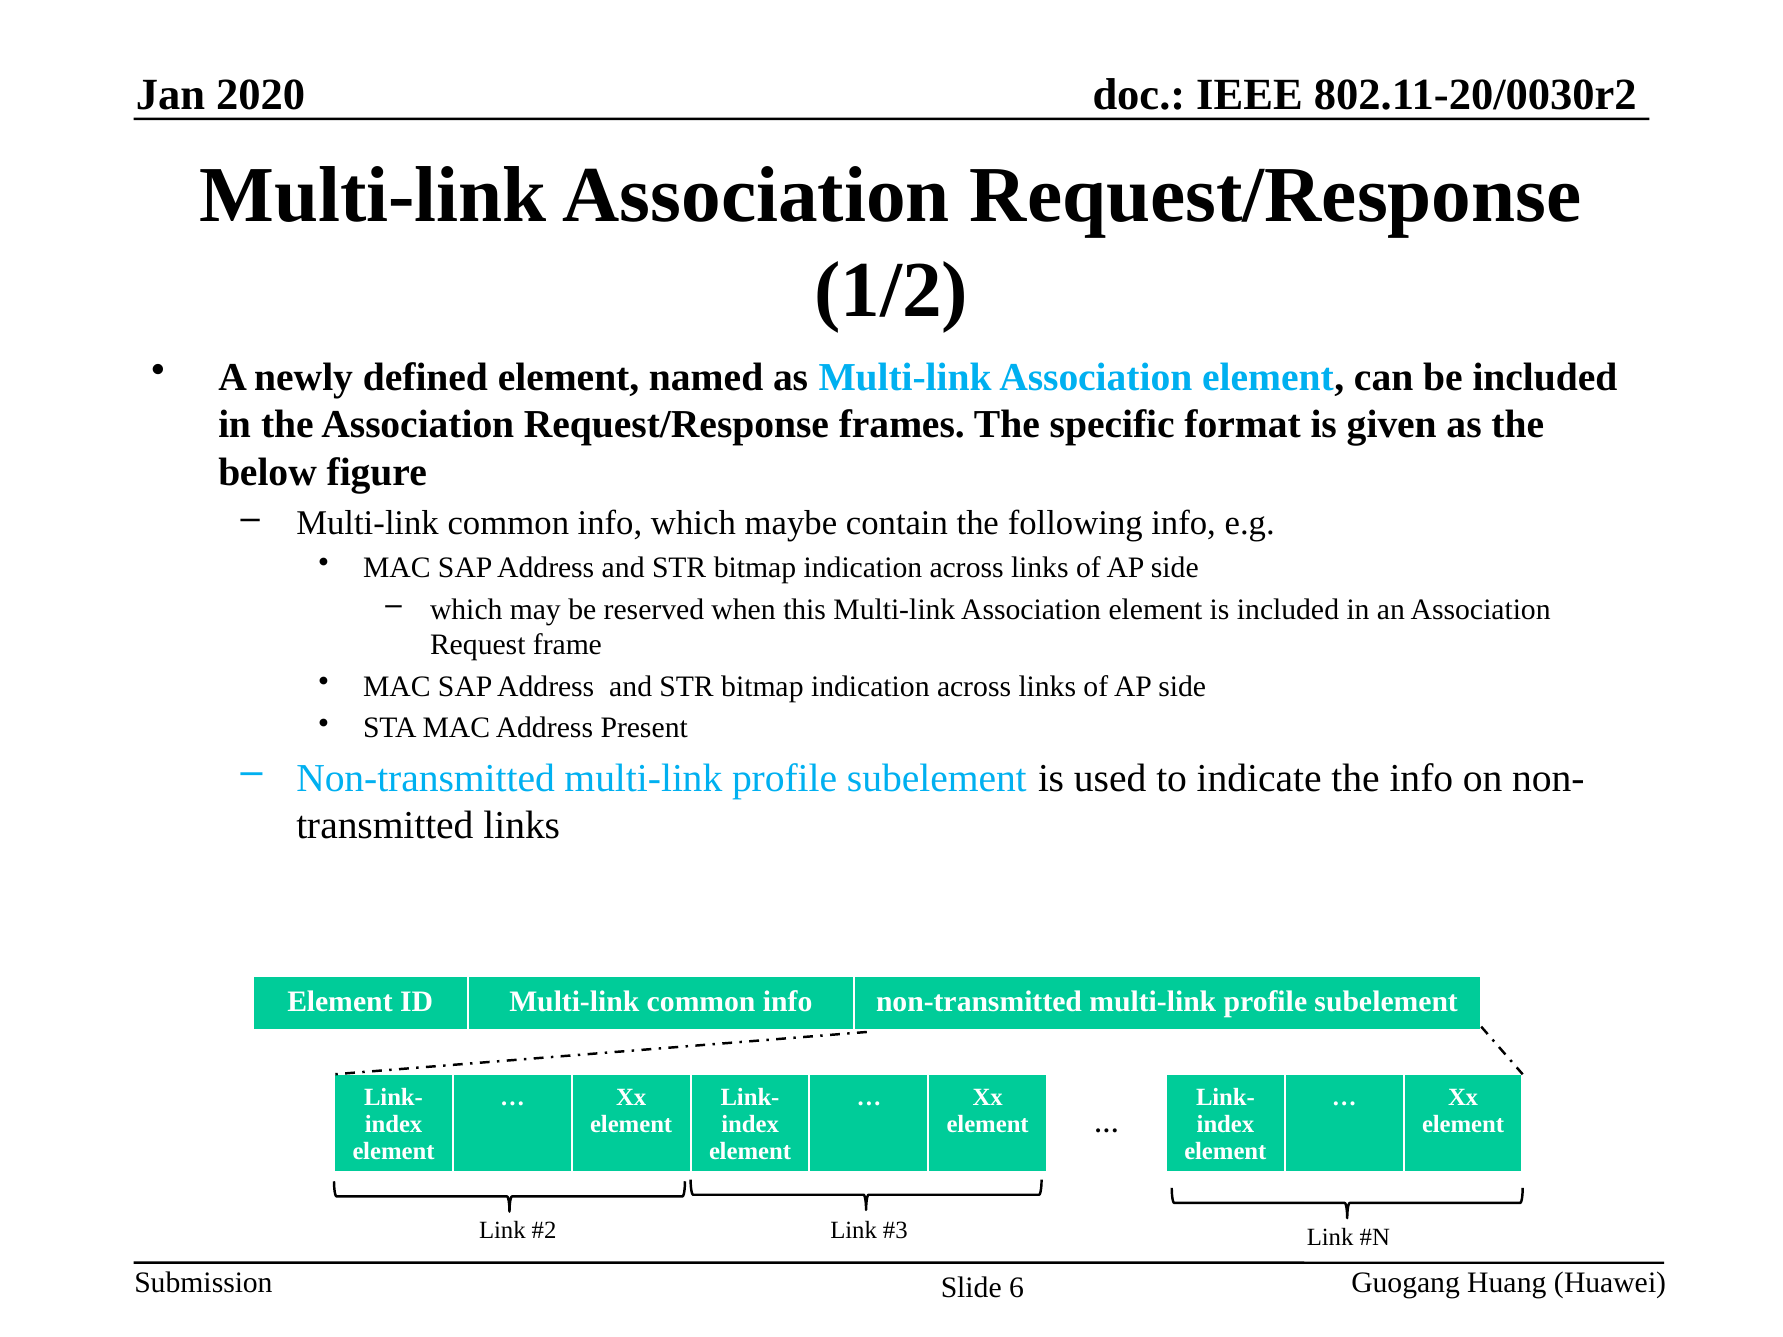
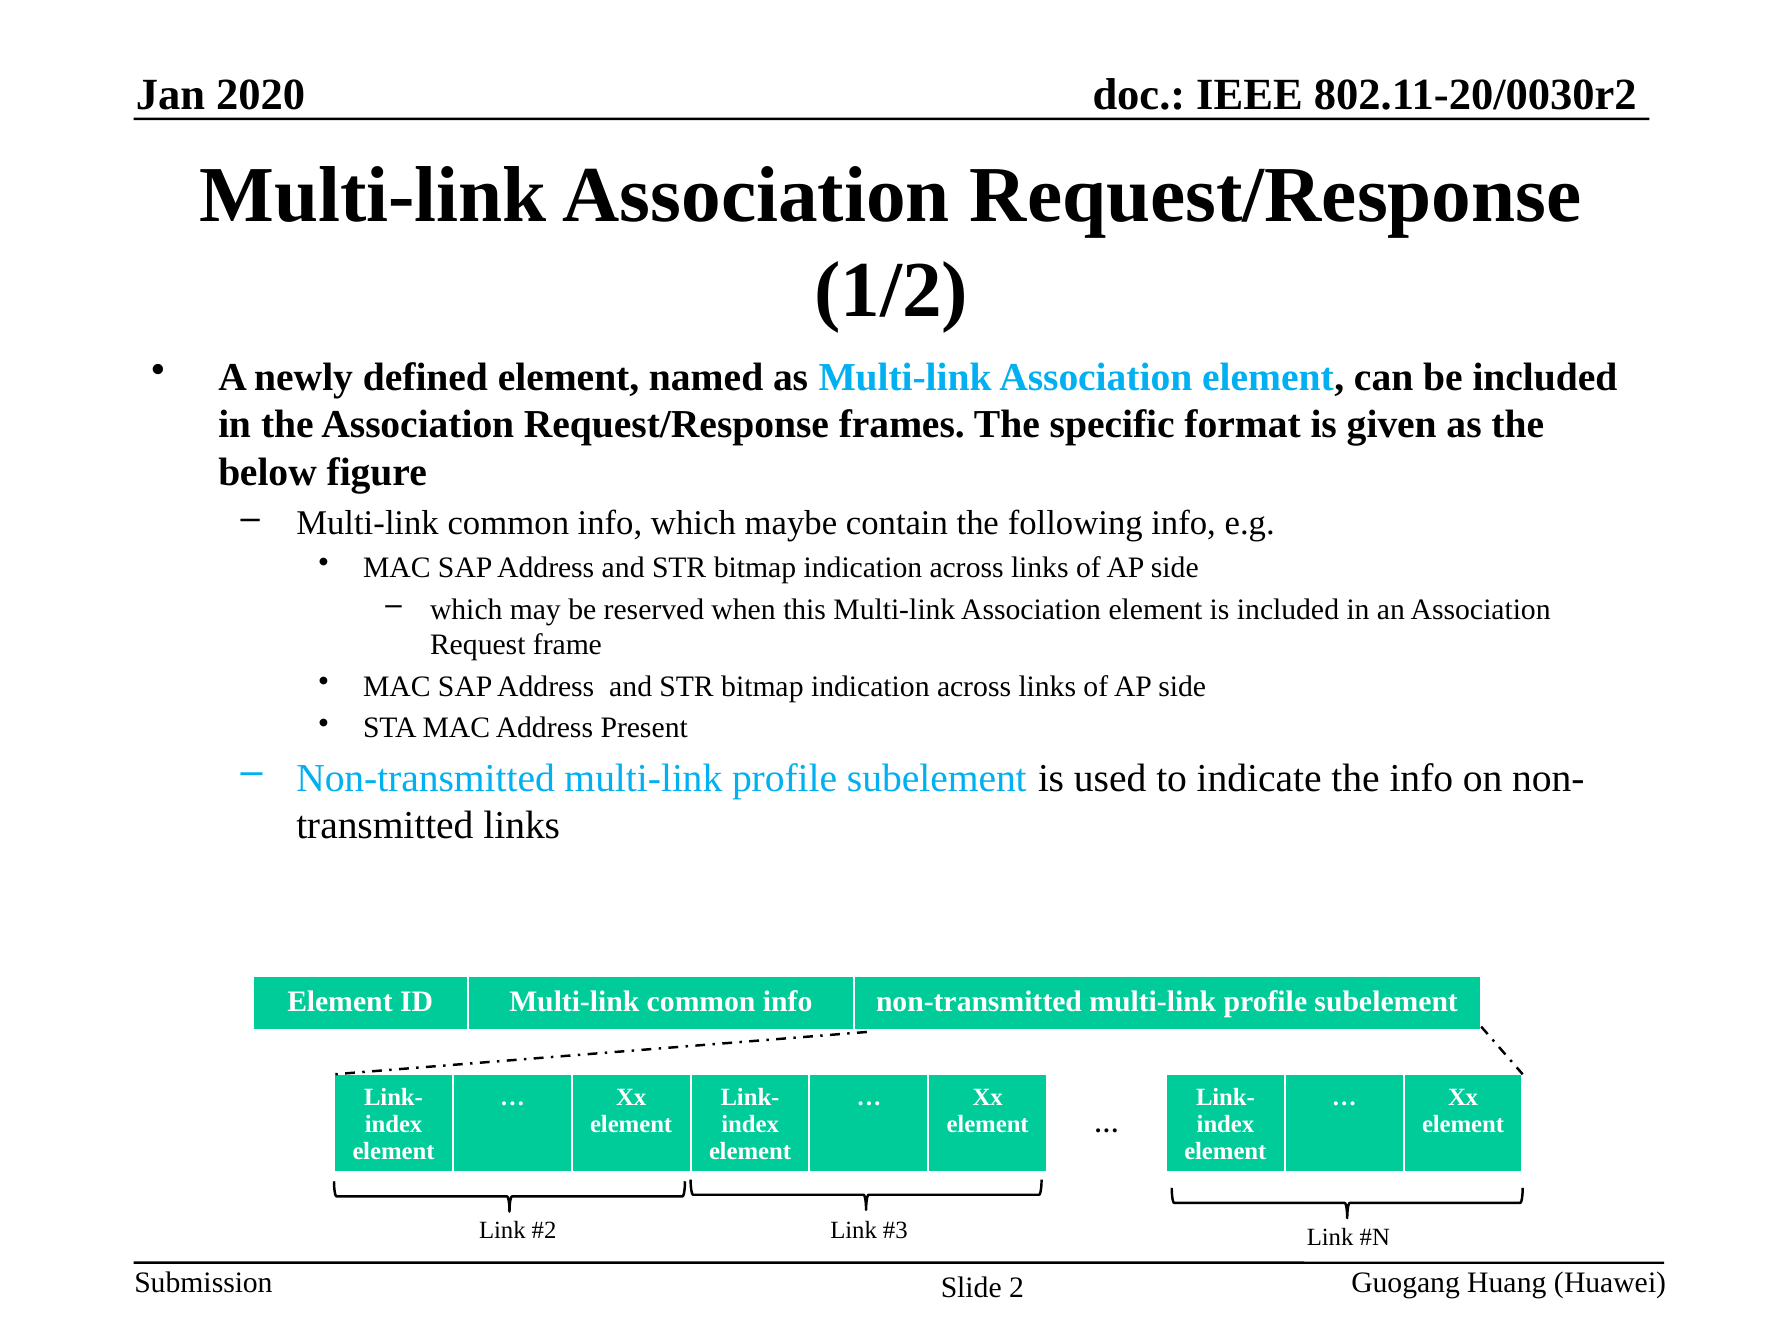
6: 6 -> 2 (1017, 1288)
